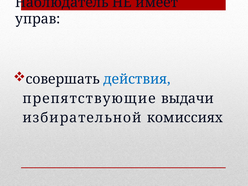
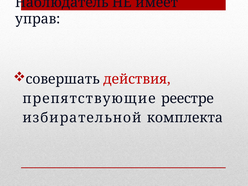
действия colour: blue -> red (137, 79)
выдачи: выдачи -> реестре (187, 99)
комиссиях: комиссиях -> комплекта (185, 118)
